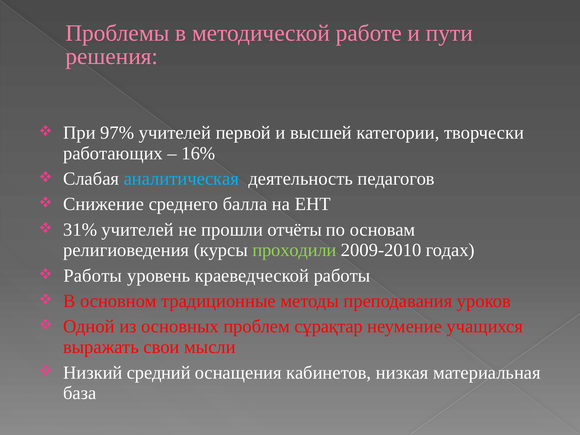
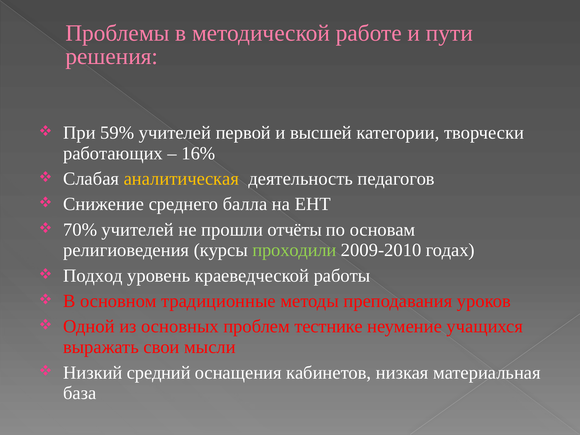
97%: 97% -> 59% (117, 133)
аналитическая colour: light blue -> yellow (181, 179)
31%: 31% -> 70% (80, 230)
Работы: Работы -> Подход (93, 276)
сұрақтар: сұрақтар -> тестнике (329, 327)
